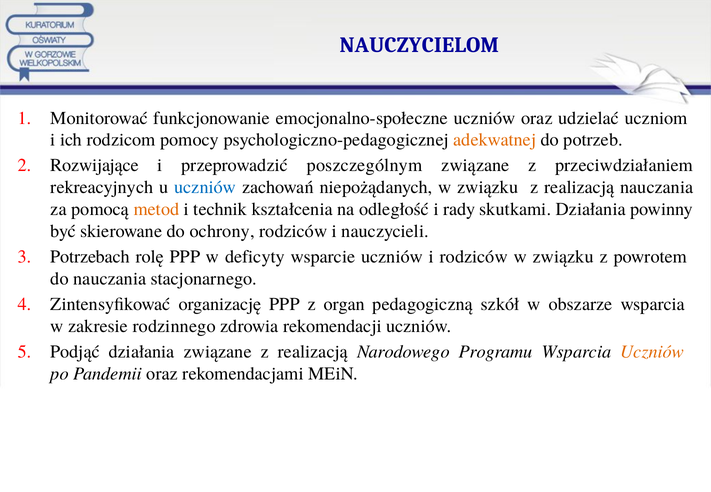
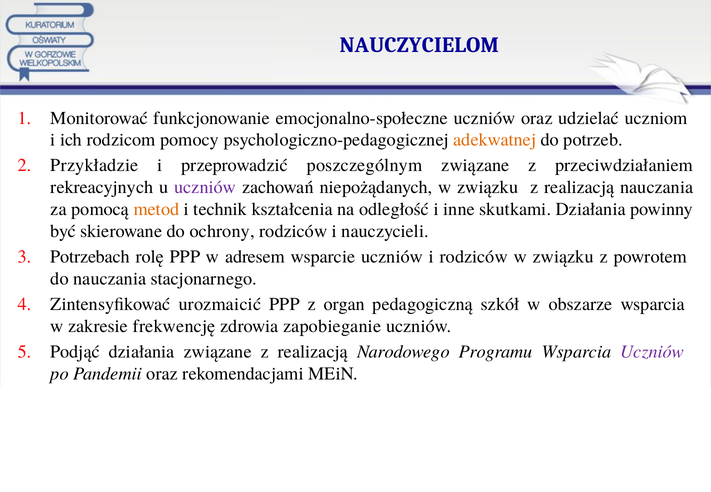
Rozwijające: Rozwijające -> Przykładzie (94, 166)
uczniów colour: blue -> purple (205, 187)
rady: rady -> inne (459, 209)
deficyty: deficyty -> adresem (255, 257)
organizację: organizację -> urozmaicić (220, 304)
rodzinnego: rodzinnego -> frekwencję (174, 326)
rekomendacji: rekomendacji -> zapobieganie (332, 326)
Uczniów colour: orange -> purple (652, 352)
